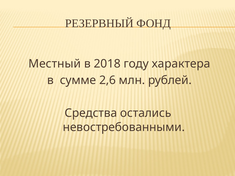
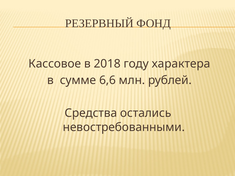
Местный: Местный -> Кассовое (55, 64)
2,6: 2,6 -> 6,6 (107, 80)
